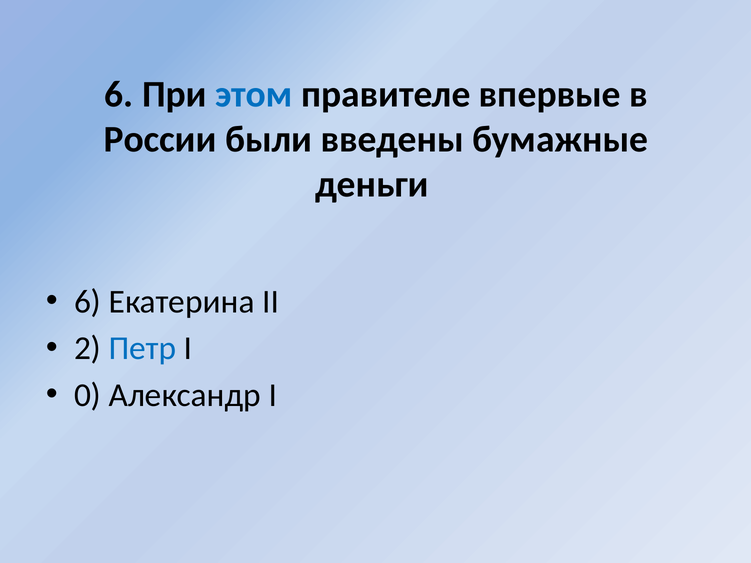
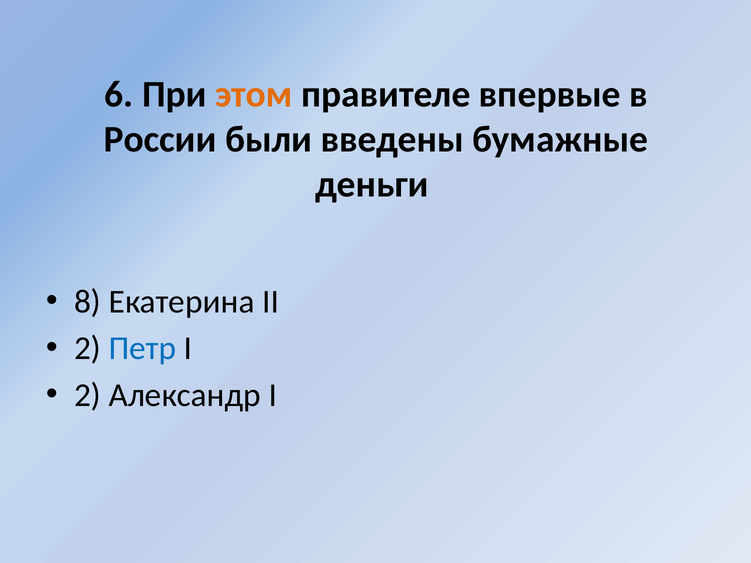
этом colour: blue -> orange (254, 94)
6: 6 -> 8 (88, 302)
0: 0 -> 2 (88, 395)
